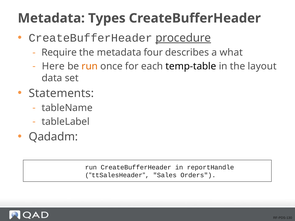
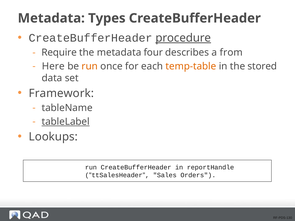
what: what -> from (231, 53)
temp-table colour: black -> orange (191, 66)
layout: layout -> stored (262, 66)
Statements: Statements -> Framework (61, 93)
tableLabel underline: none -> present (66, 122)
Qadadm: Qadadm -> Lookups (53, 137)
